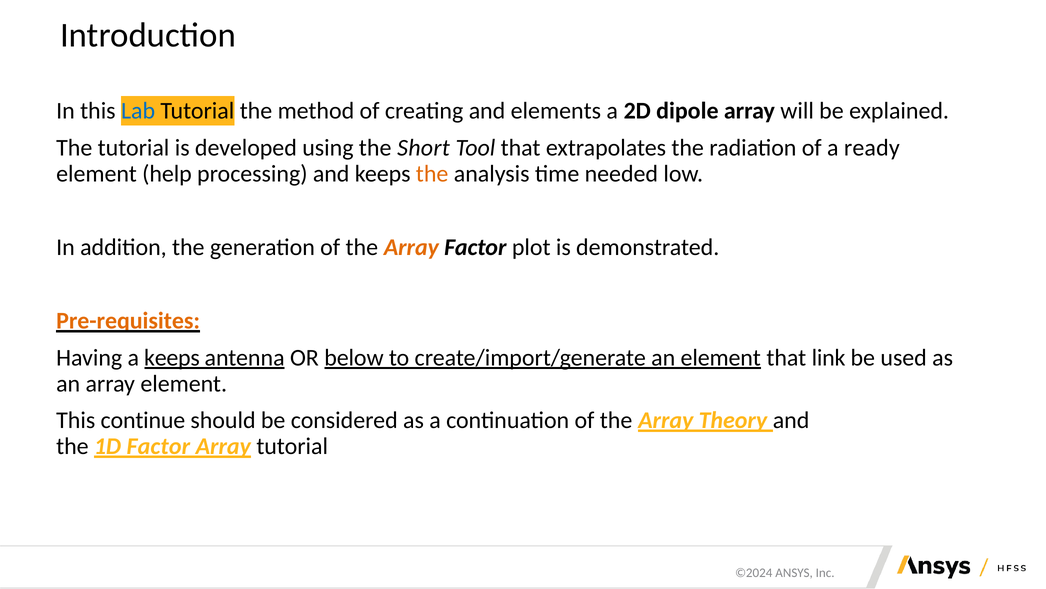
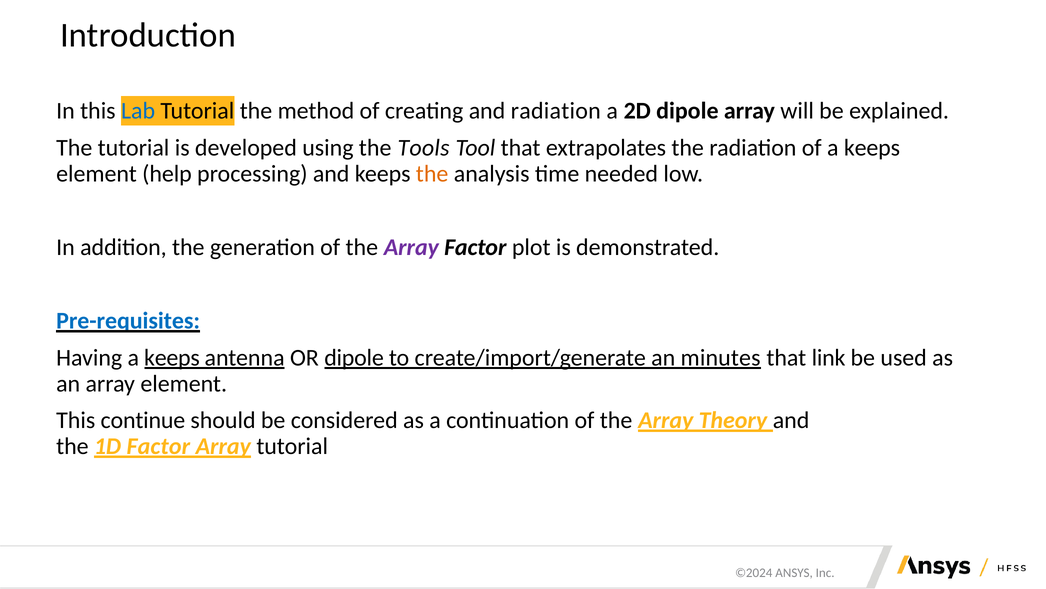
and elements: elements -> radiation (556, 111)
Short: Short -> Tools (424, 148)
of a ready: ready -> keeps (872, 148)
Array colour: orange -> purple (411, 247)
Pre-requisites colour: orange -> blue (128, 321)
OR below: below -> dipole (354, 357)
an element: element -> minutes (721, 357)
